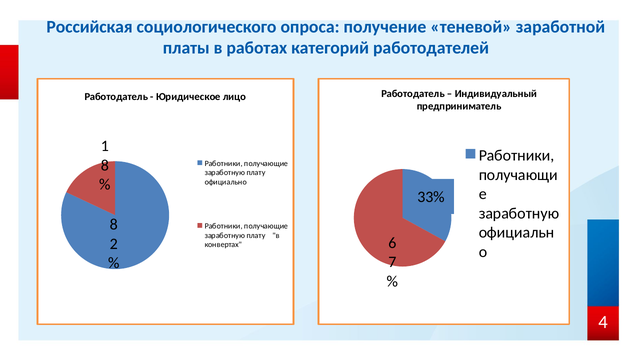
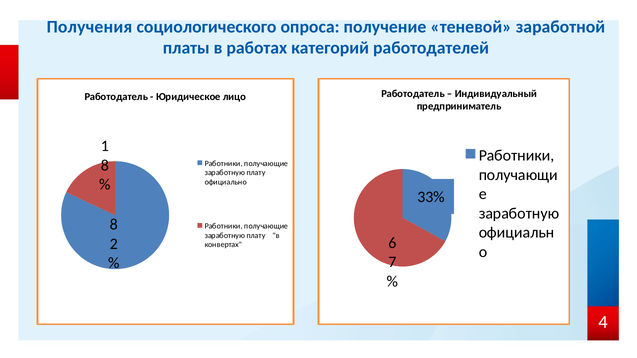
Российская: Российская -> Получения (89, 27)
